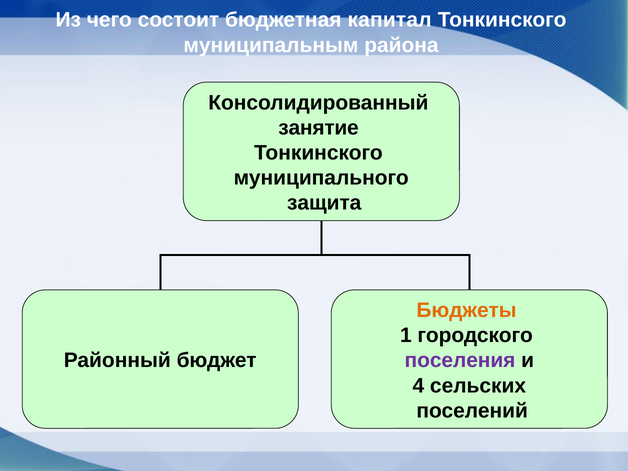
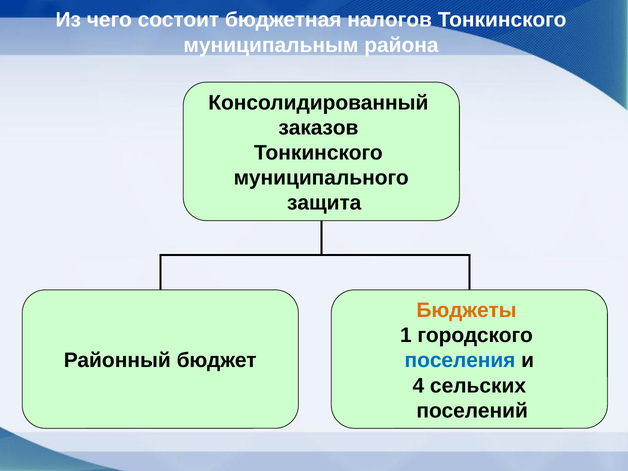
капитал: капитал -> налогов (390, 20)
занятие: занятие -> заказов (318, 128)
поселения colour: purple -> blue (460, 361)
